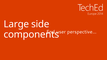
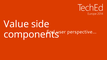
Large: Large -> Value (16, 24)
